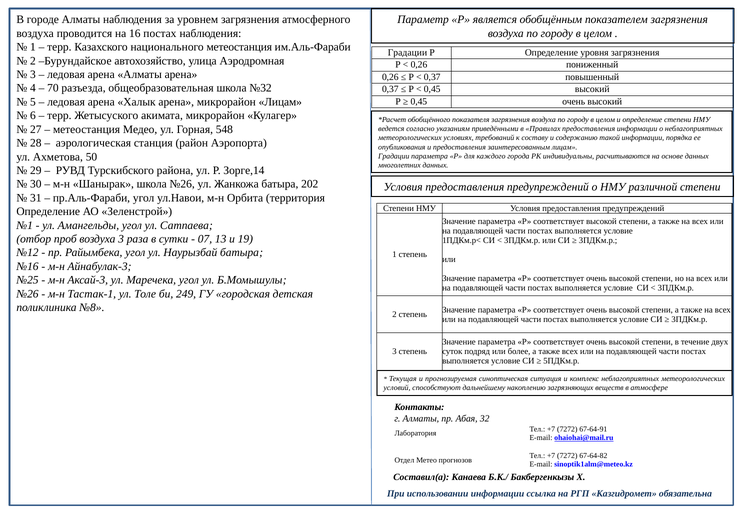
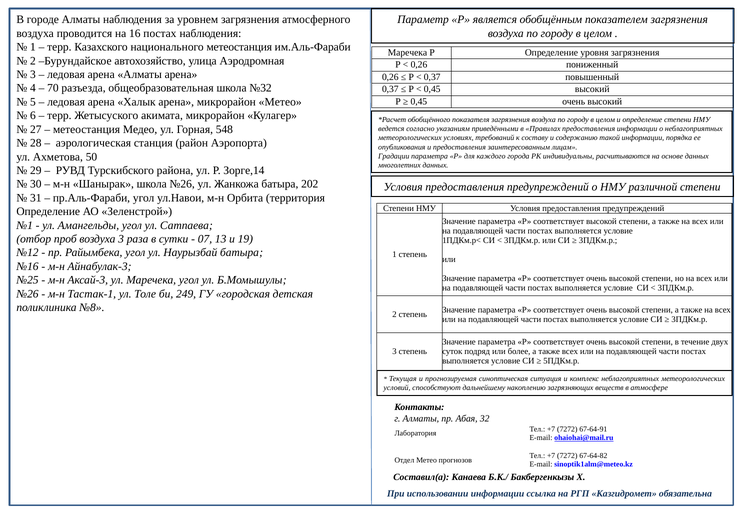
Градации: Градации -> Маречека (407, 53)
микрорайон Лицам: Лицам -> Метео (280, 102)
